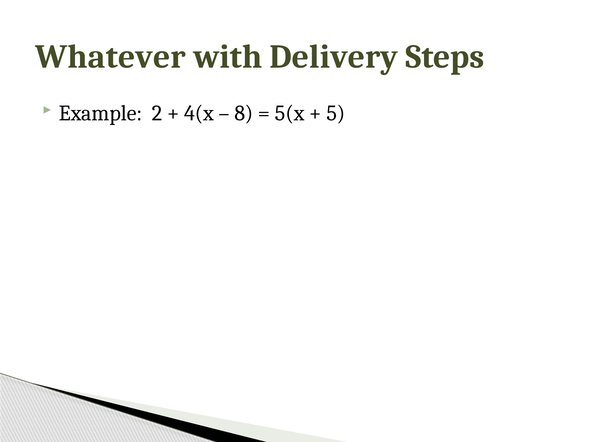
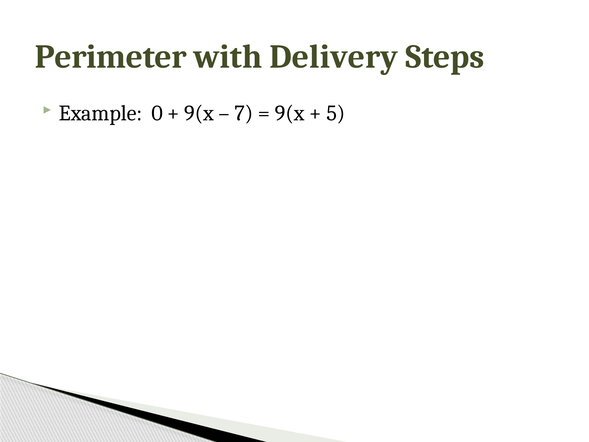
Whatever: Whatever -> Perimeter (111, 57)
2: 2 -> 0 (157, 113)
4(x: 4(x -> 9(x (199, 113)
8: 8 -> 7 (244, 113)
5(x: 5(x -> 9(x (290, 113)
